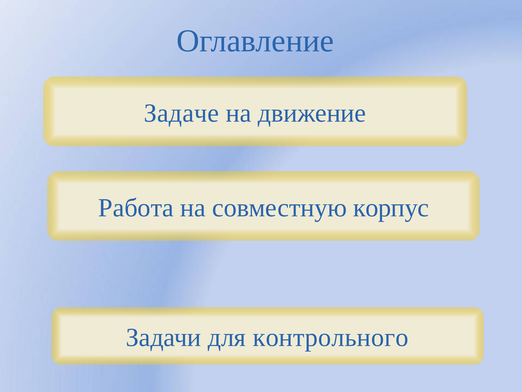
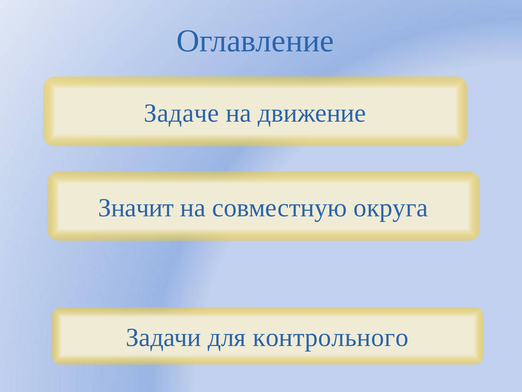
Работа: Работа -> Значит (136, 208)
корпус: корпус -> округа (391, 208)
